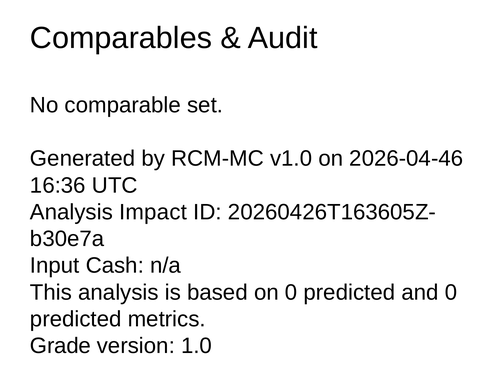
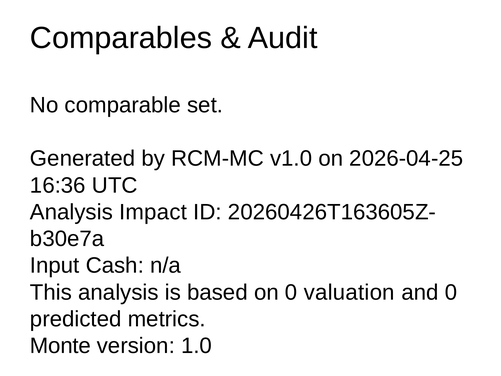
2026-04-46: 2026-04-46 -> 2026-04-25 (406, 159)
on 0 predicted: predicted -> valuation (349, 292)
Grade: Grade -> Monte (60, 346)
